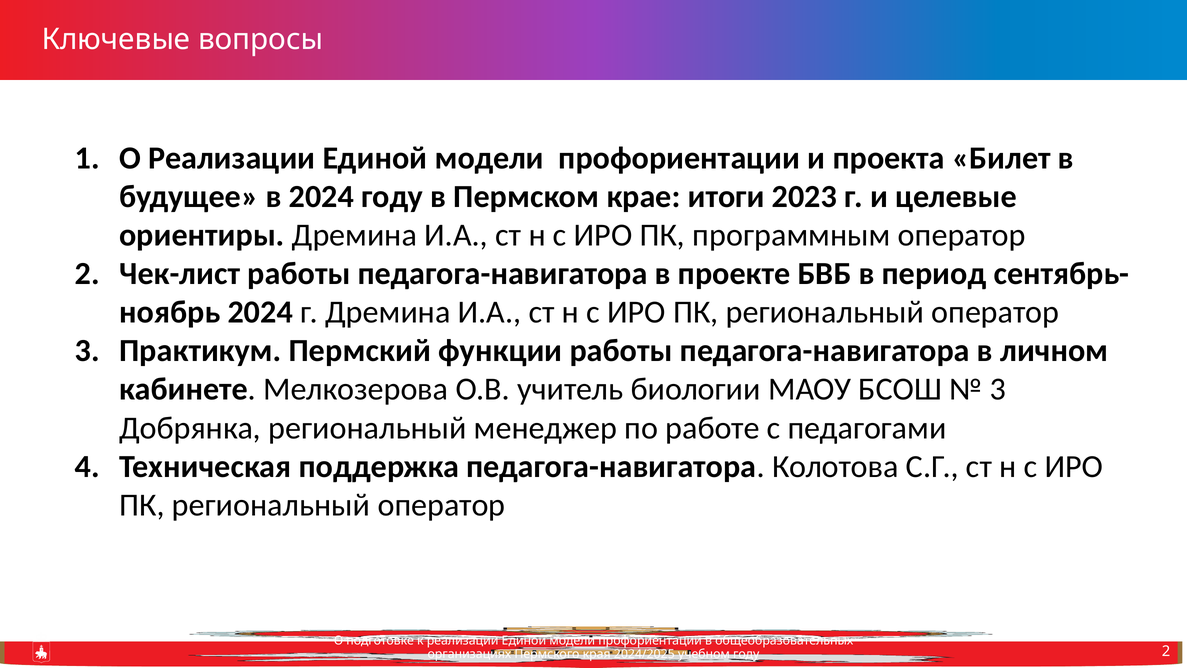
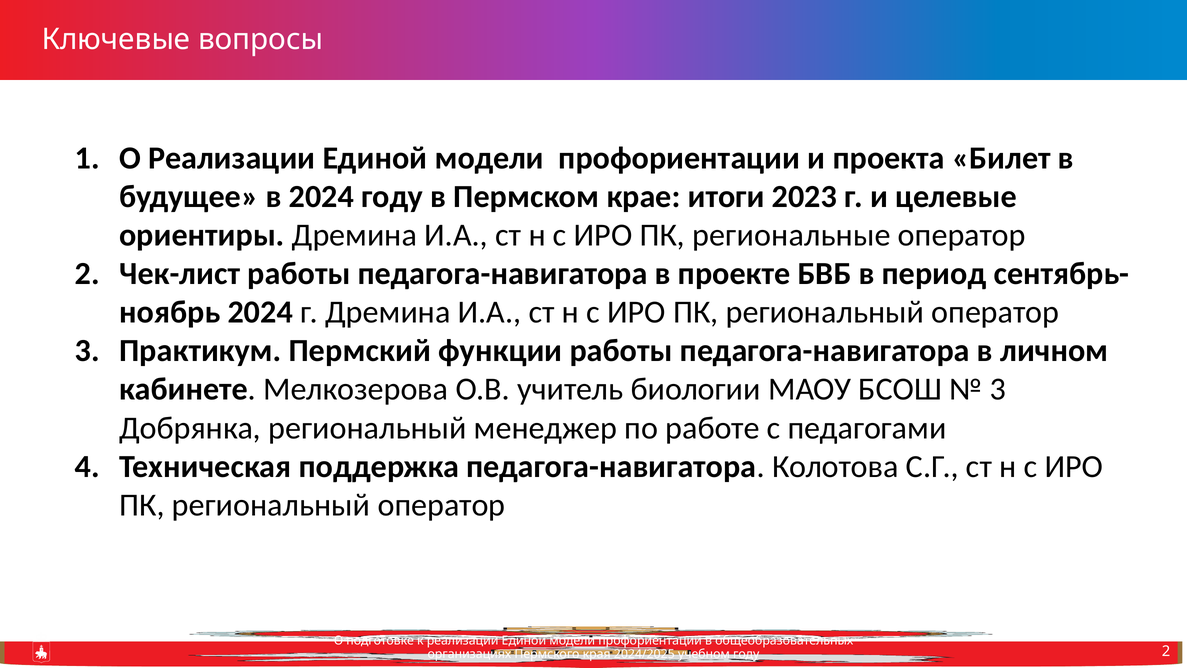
программным: программным -> региональные (791, 235)
